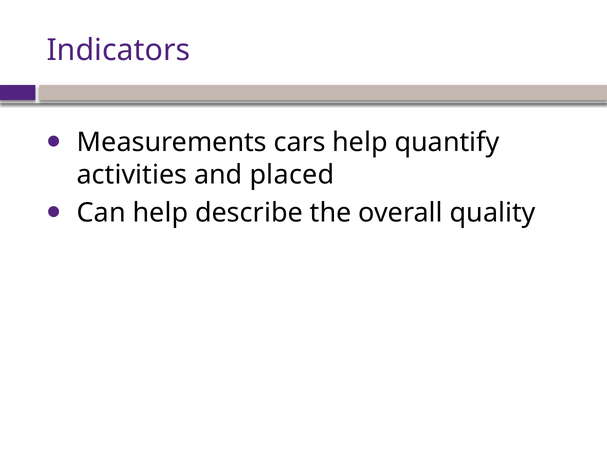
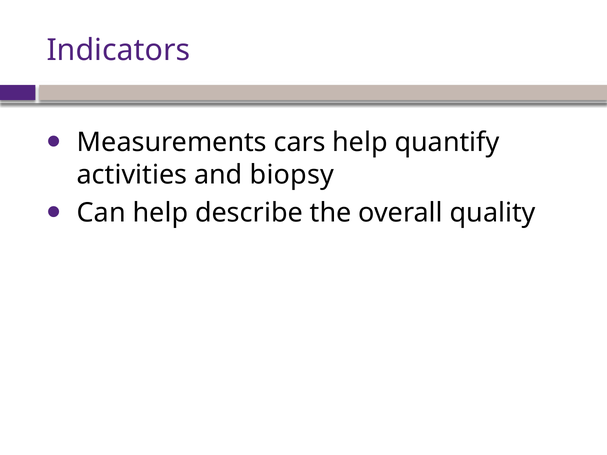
placed: placed -> biopsy (292, 175)
